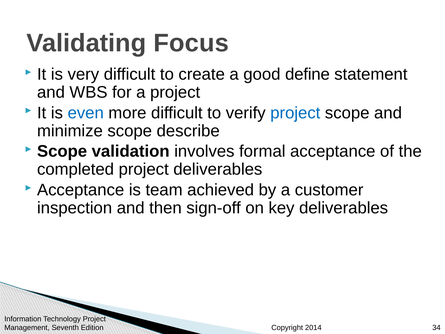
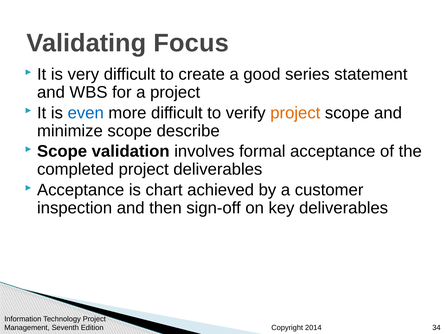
define: define -> series (307, 74)
project colour: blue -> orange (295, 113)
team: team -> chart (164, 190)
